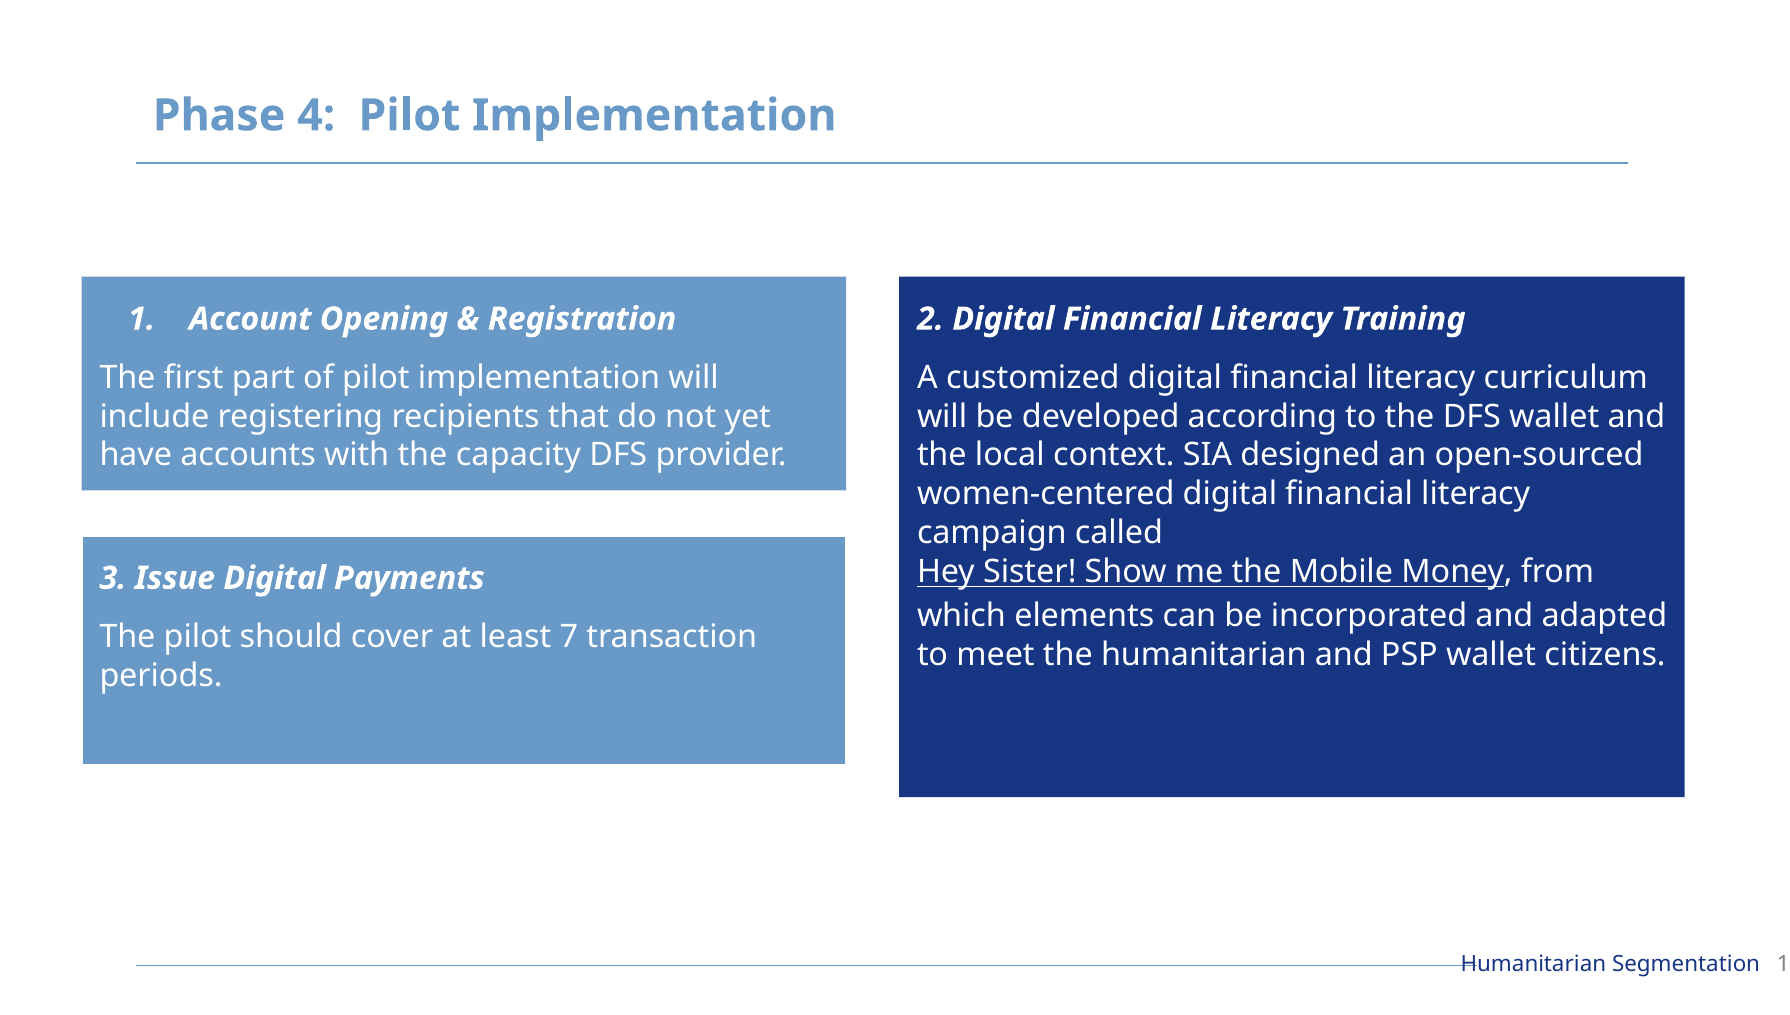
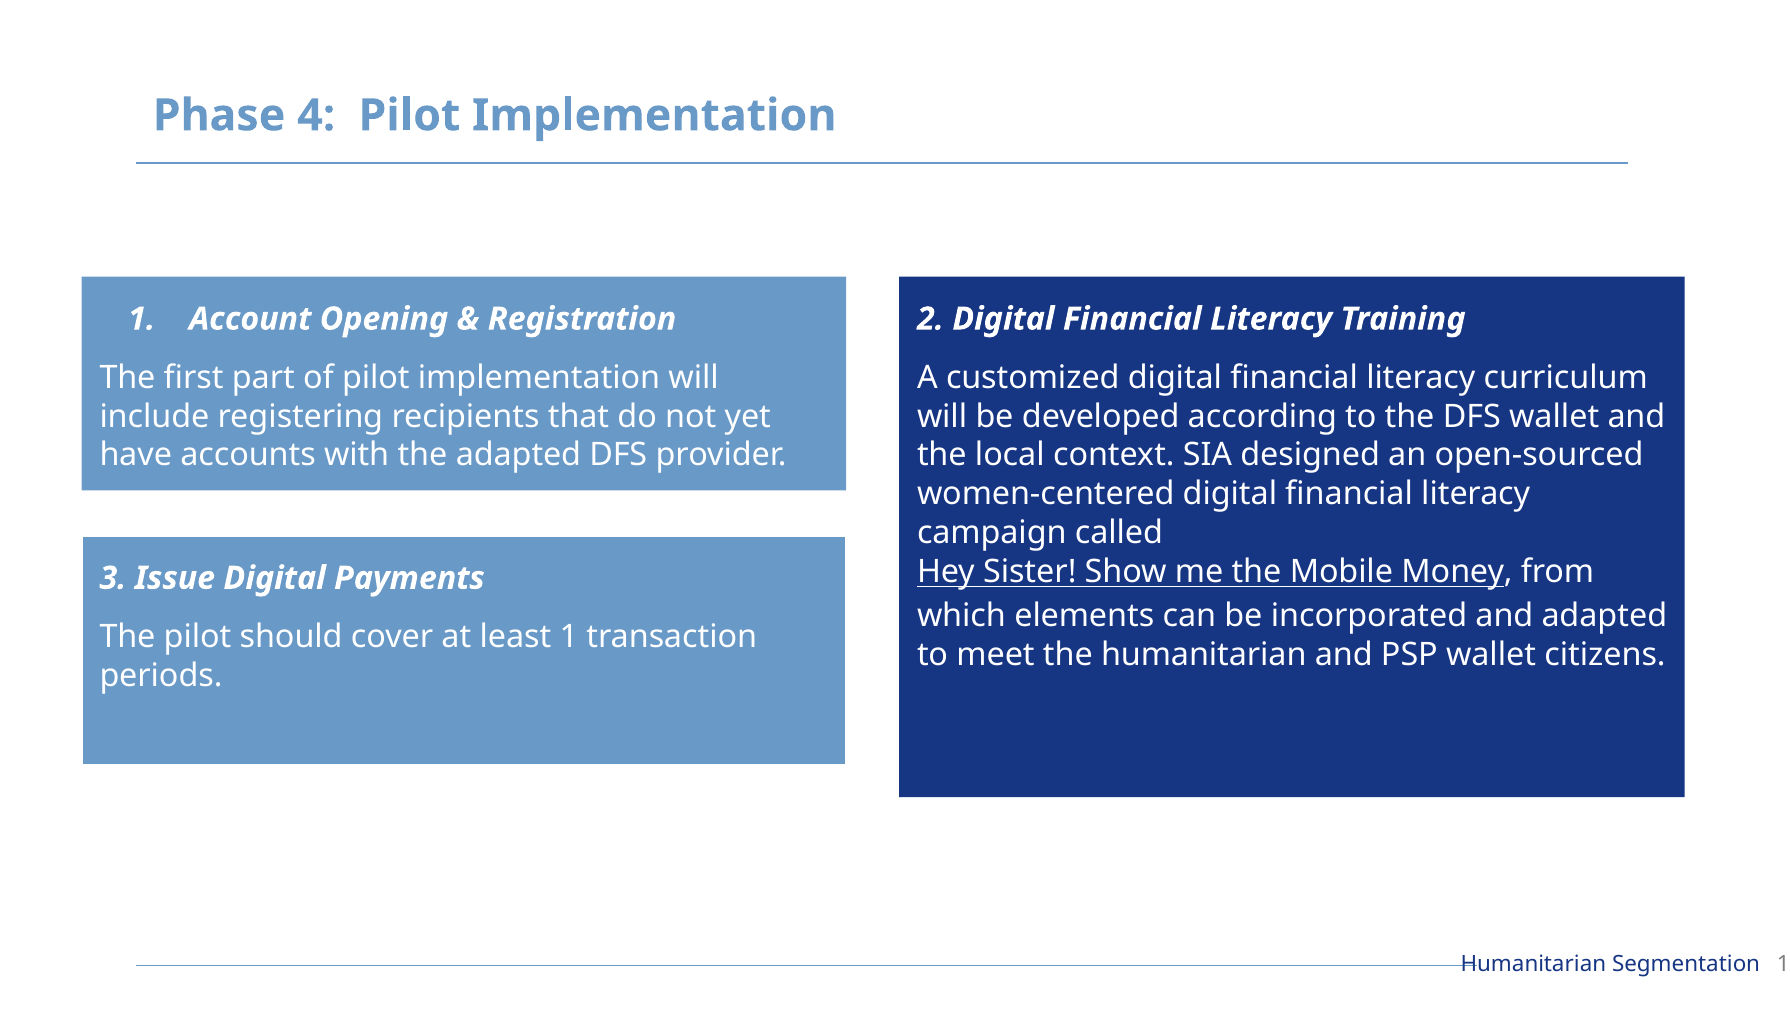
the capacity: capacity -> adapted (518, 455)
least 7: 7 -> 1 (569, 637)
